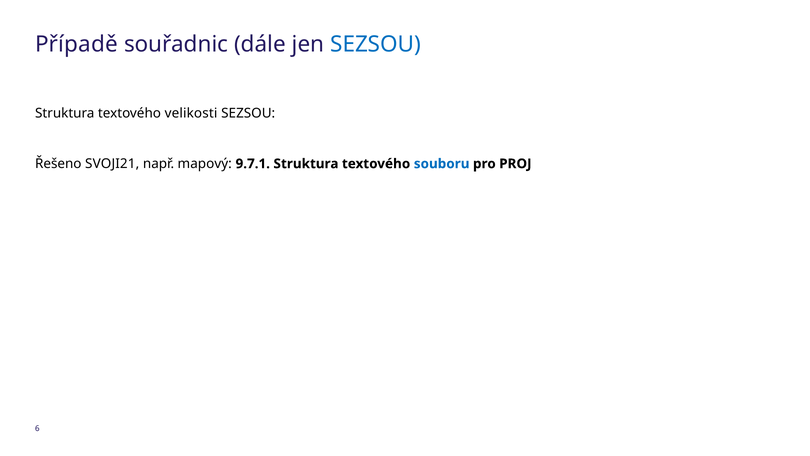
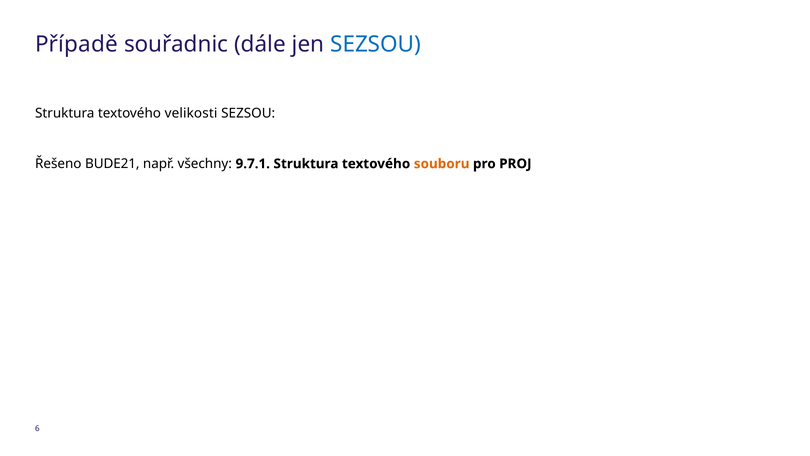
SVOJI21: SVOJI21 -> BUDE21 (112, 164)
mapový: mapový -> všechny (205, 164)
souboru colour: blue -> orange (442, 164)
